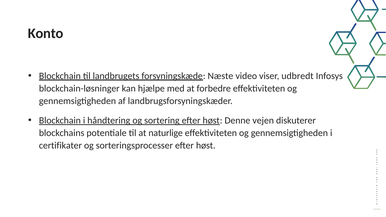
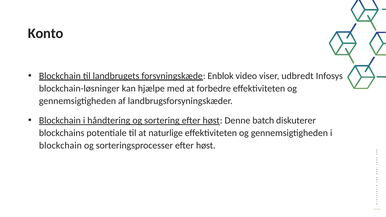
Næste: Næste -> Enblok (221, 76)
vejen: vejen -> batch (263, 121)
certifikater: certifikater -> blockchain (60, 146)
